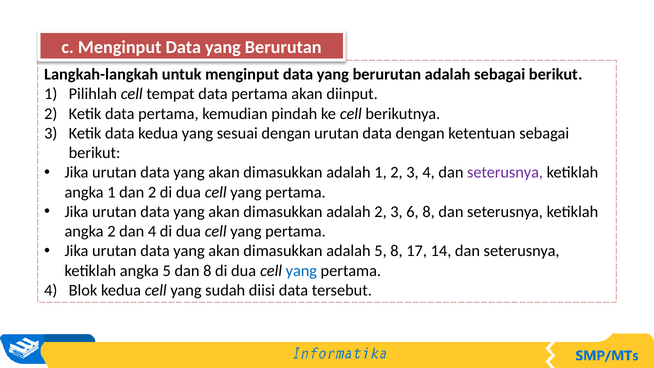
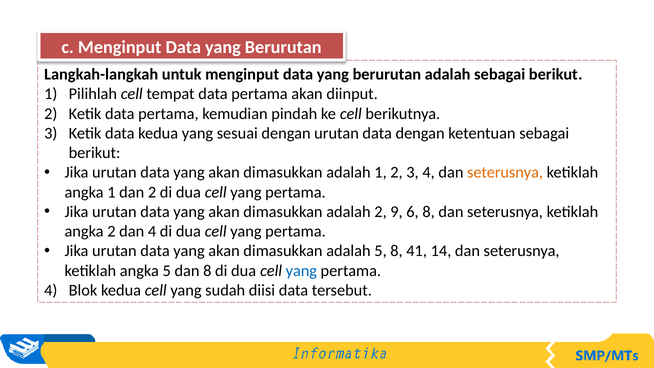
seterusnya colour: purple -> orange (505, 173)
adalah 2 3: 3 -> 9 (397, 212)
17: 17 -> 41 (417, 251)
